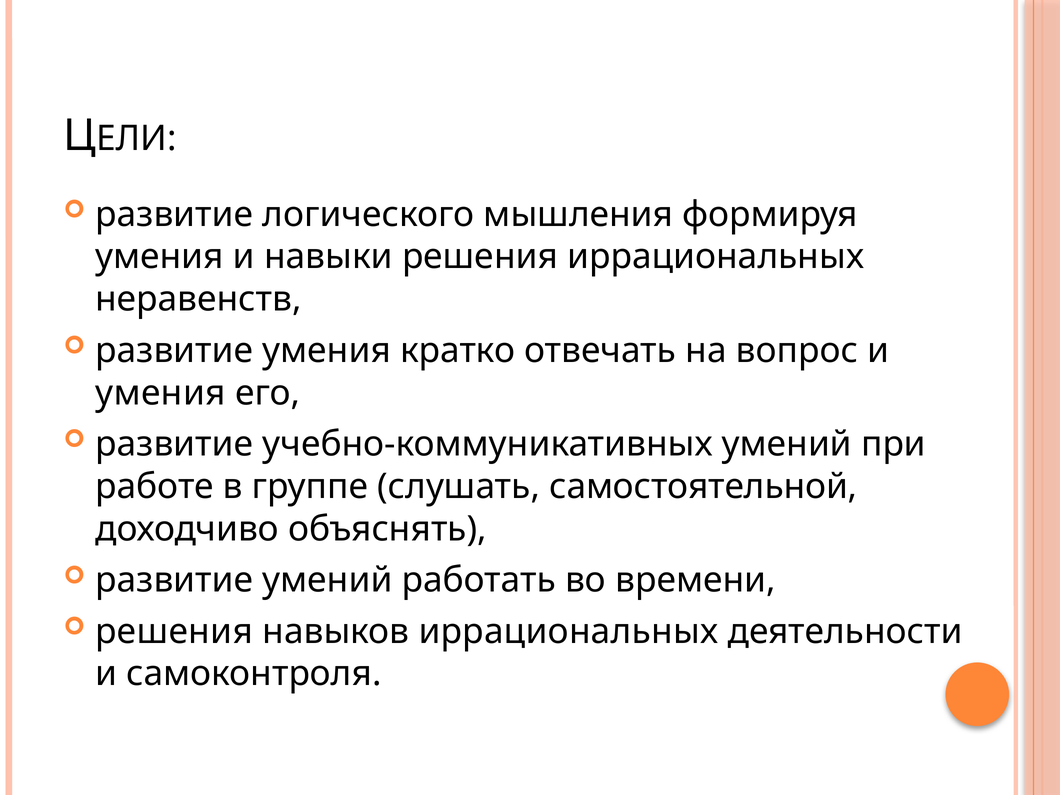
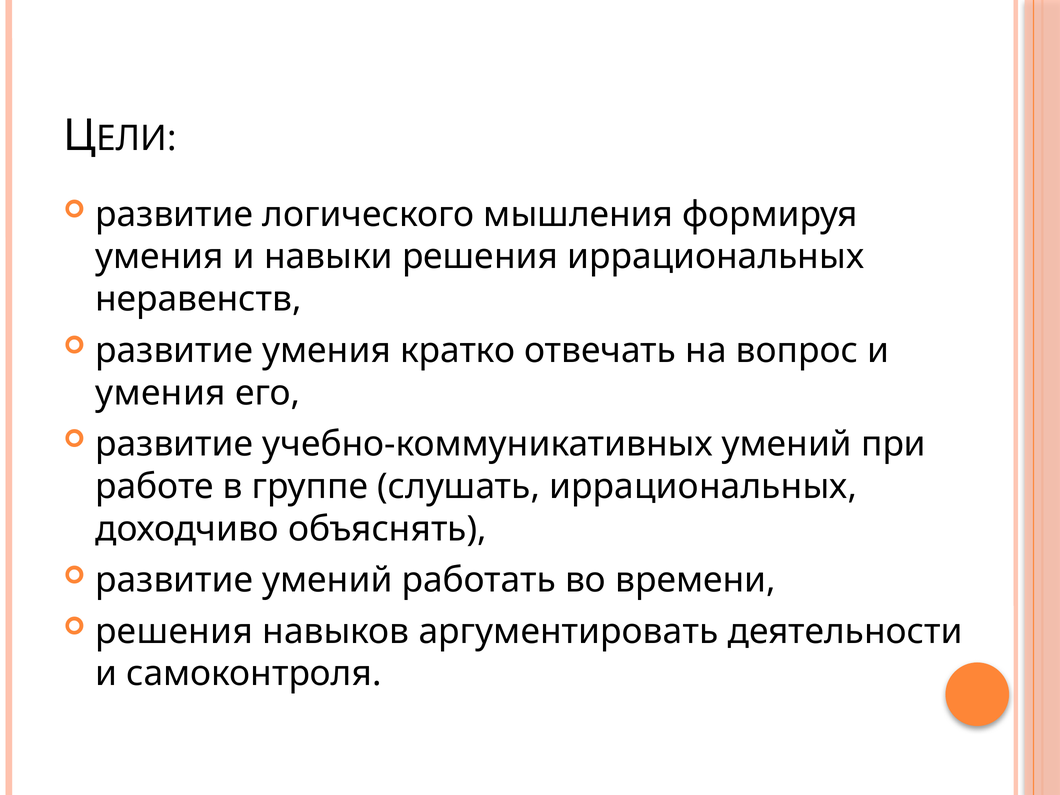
слушать самостоятельной: самостоятельной -> иррациональных (703, 486)
навыков иррациональных: иррациональных -> аргументировать (568, 631)
